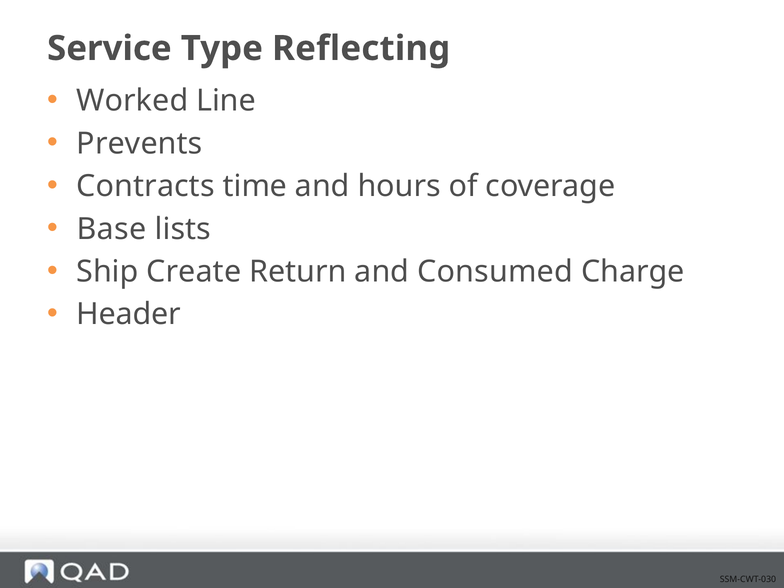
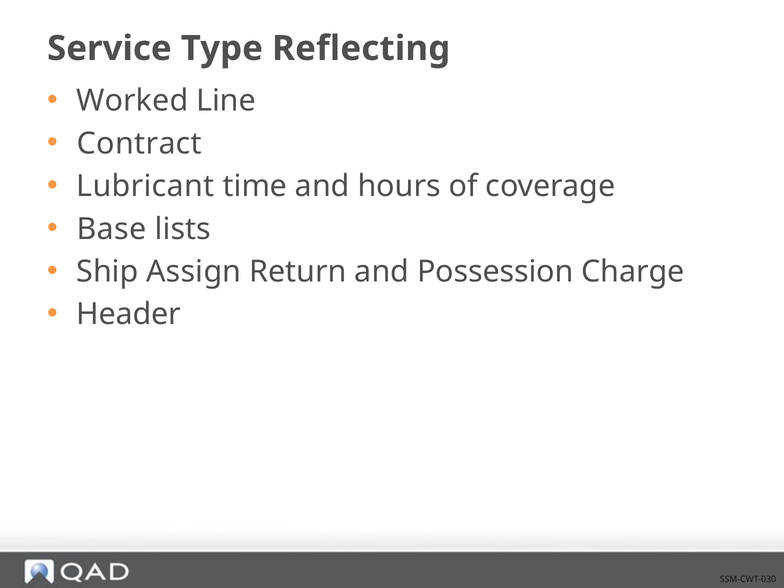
Prevents: Prevents -> Contract (139, 144)
Contracts: Contracts -> Lubricant (145, 186)
Create: Create -> Assign (194, 272)
Consumed: Consumed -> Possession (495, 272)
